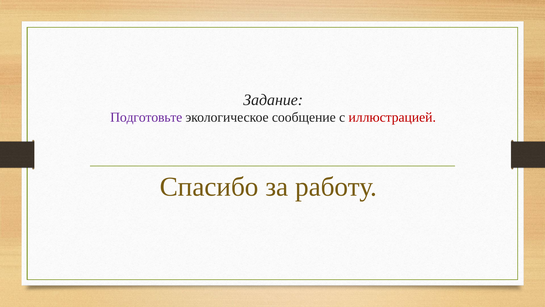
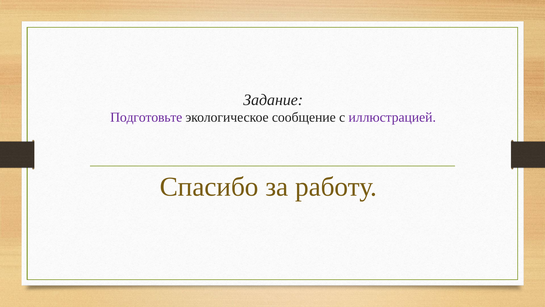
иллюстрацией colour: red -> purple (392, 117)
